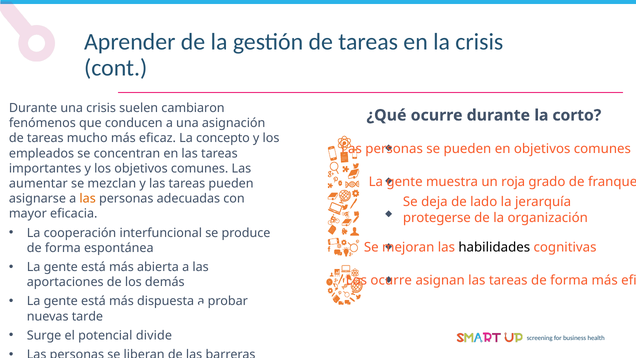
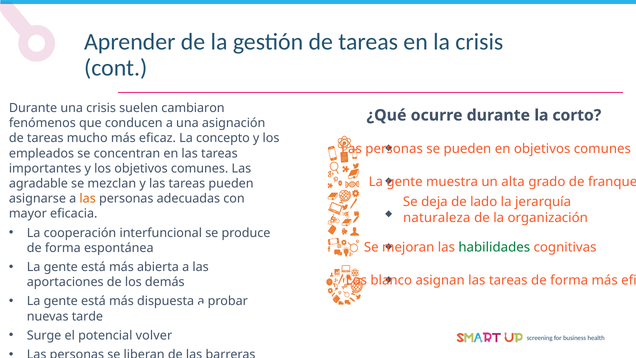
roja: roja -> alta (513, 182)
aumentar: aumentar -> agradable (38, 183)
protegerse: protegerse -> naturaleza (437, 218)
habilidades colour: black -> green (494, 247)
Los ocurre: ocurre -> blanco (391, 280)
divide: divide -> volver (154, 335)
